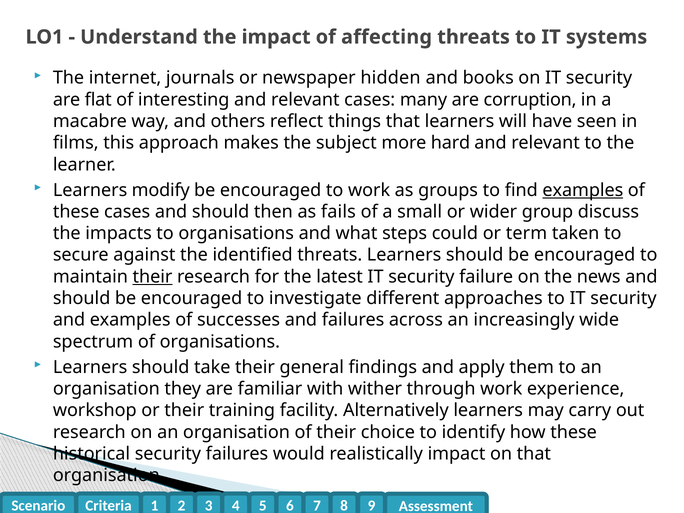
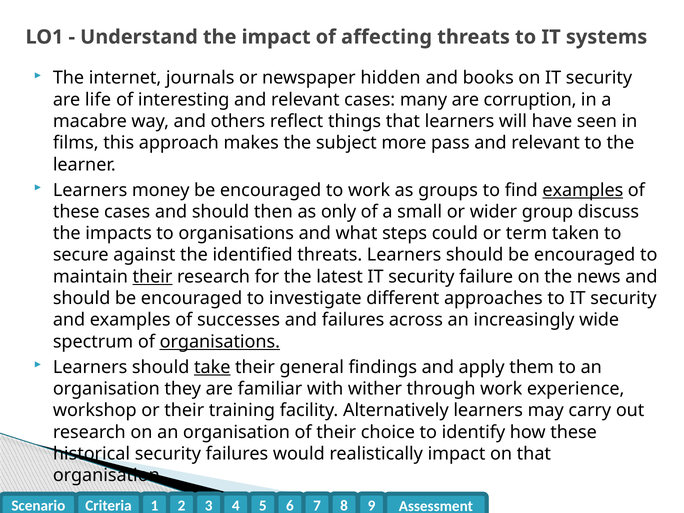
flat: flat -> life (98, 100)
hard: hard -> pass (450, 143)
modify: modify -> money (161, 190)
fails: fails -> only (339, 212)
organisations underline: none -> present (220, 342)
take underline: none -> present (212, 367)
